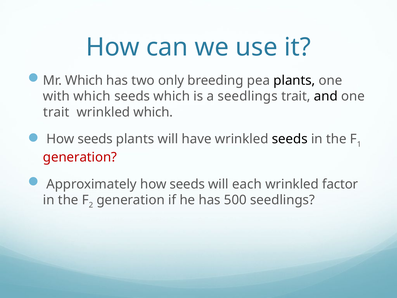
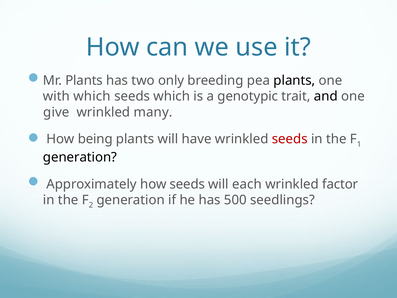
Mr Which: Which -> Plants (84, 80)
a seedlings: seedlings -> genotypic (248, 96)
trait: trait -> give (56, 112)
wrinkled which: which -> many (153, 112)
seeds: seeds -> being (95, 139)
seeds colour: black -> red (290, 139)
generation colour: red -> black (80, 157)
